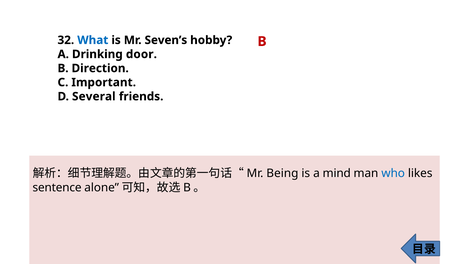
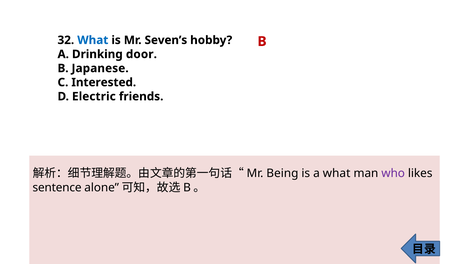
Direction: Direction -> Japanese (100, 68)
Important: Important -> Interested (104, 82)
Several: Several -> Electric (94, 96)
a mind: mind -> what (337, 173)
who colour: blue -> purple (393, 173)
